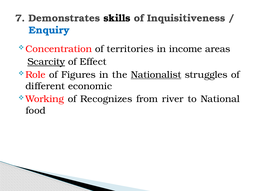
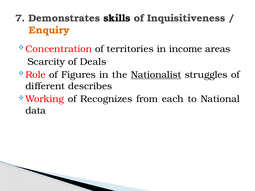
Enquiry colour: blue -> orange (49, 30)
Scarcity underline: present -> none (46, 62)
Effect: Effect -> Deals (93, 62)
economic: economic -> describes (90, 86)
river: river -> each (173, 99)
food: food -> data (36, 111)
